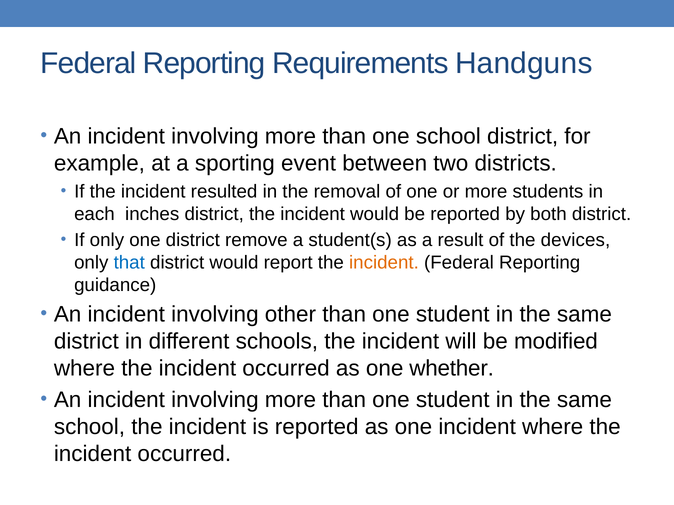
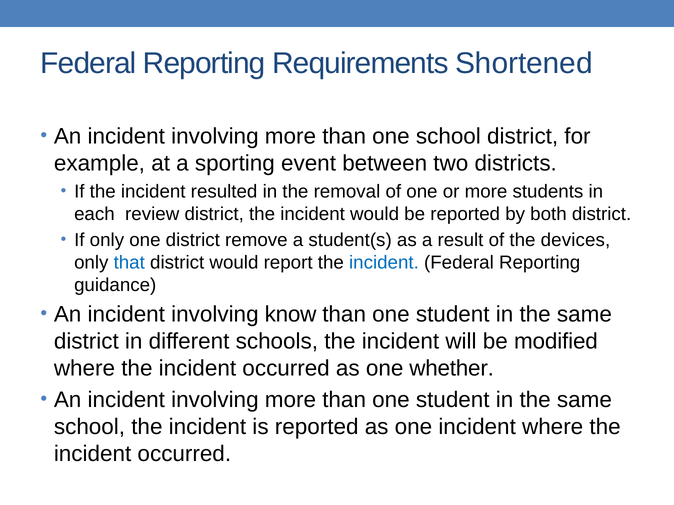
Handguns: Handguns -> Shortened (524, 64)
inches: inches -> review (152, 214)
incident colour: orange -> blue (384, 263)
other: other -> know (291, 315)
